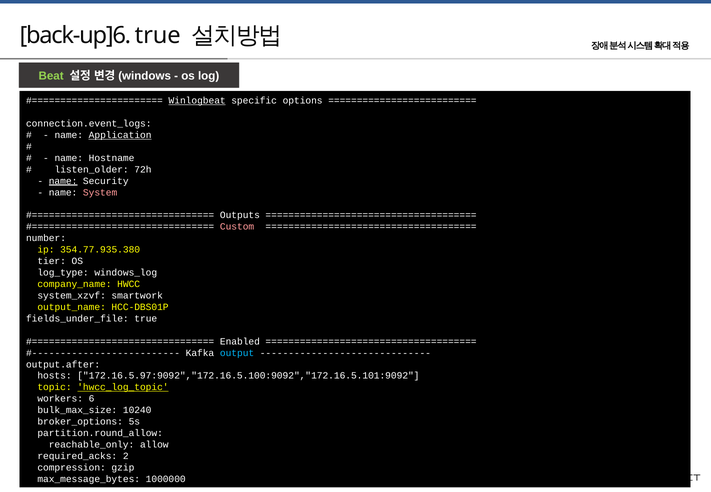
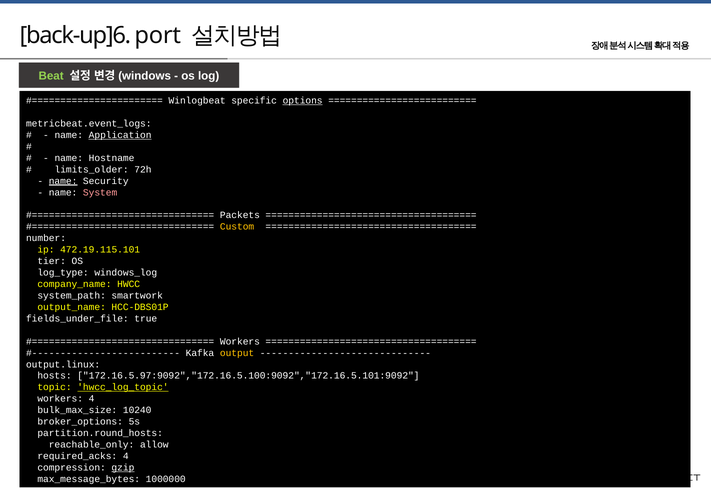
back-up]6 true: true -> port (158, 36)
Winlogbeat underline: present -> none (197, 101)
options underline: none -> present (303, 101)
connection.event_logs: connection.event_logs -> metricbeat.event_logs (89, 124)
listen_older: listen_older -> limits_older (92, 169)
Outputs: Outputs -> Packets (240, 215)
Custom colour: pink -> yellow (237, 227)
354.77.935.380: 354.77.935.380 -> 472.19.115.101 (100, 250)
system_xzvf: system_xzvf -> system_path (72, 296)
Enabled: Enabled -> Workers (240, 342)
output colour: light blue -> yellow (237, 353)
output.after: output.after -> output.linux (63, 365)
workers 6: 6 -> 4 (92, 399)
partition.round_allow: partition.round_allow -> partition.round_hosts (100, 433)
required_acks 2: 2 -> 4 (126, 456)
gzip underline: none -> present (123, 468)
